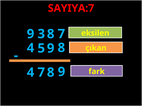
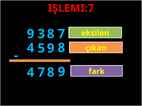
SAYIYA:7: SAYIYA:7 -> IŞLEMI:7 (71, 8)
